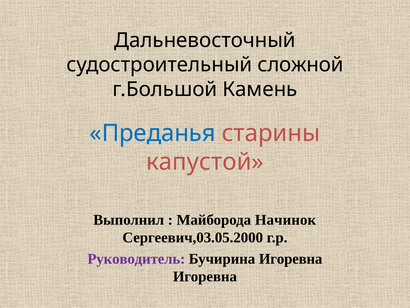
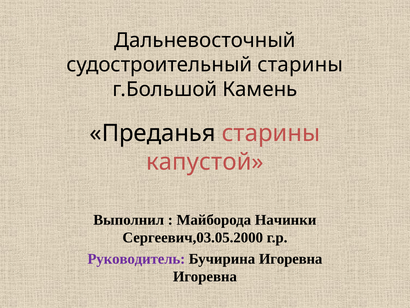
судостроительный сложной: сложной -> старины (300, 65)
Преданья colour: blue -> black (153, 133)
Начинок: Начинок -> Начинки (286, 219)
